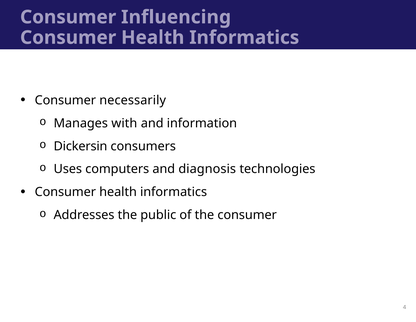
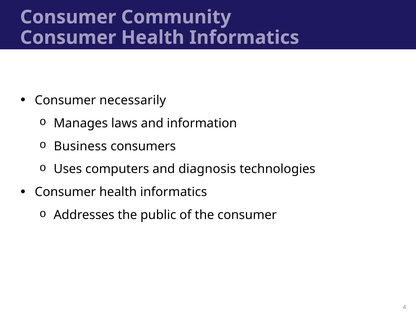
Influencing: Influencing -> Community (176, 17)
with: with -> laws (124, 123)
Dickersin: Dickersin -> Business (80, 146)
